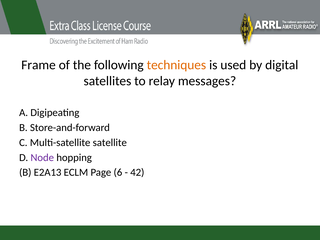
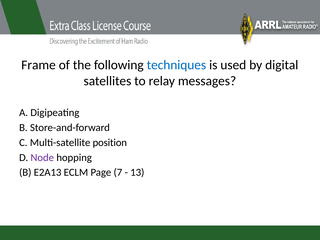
techniques colour: orange -> blue (176, 65)
satellite: satellite -> position (110, 143)
6: 6 -> 7 (118, 172)
42: 42 -> 13 (137, 172)
